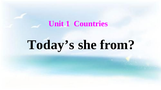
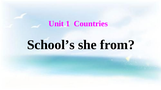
Today’s: Today’s -> School’s (51, 45)
